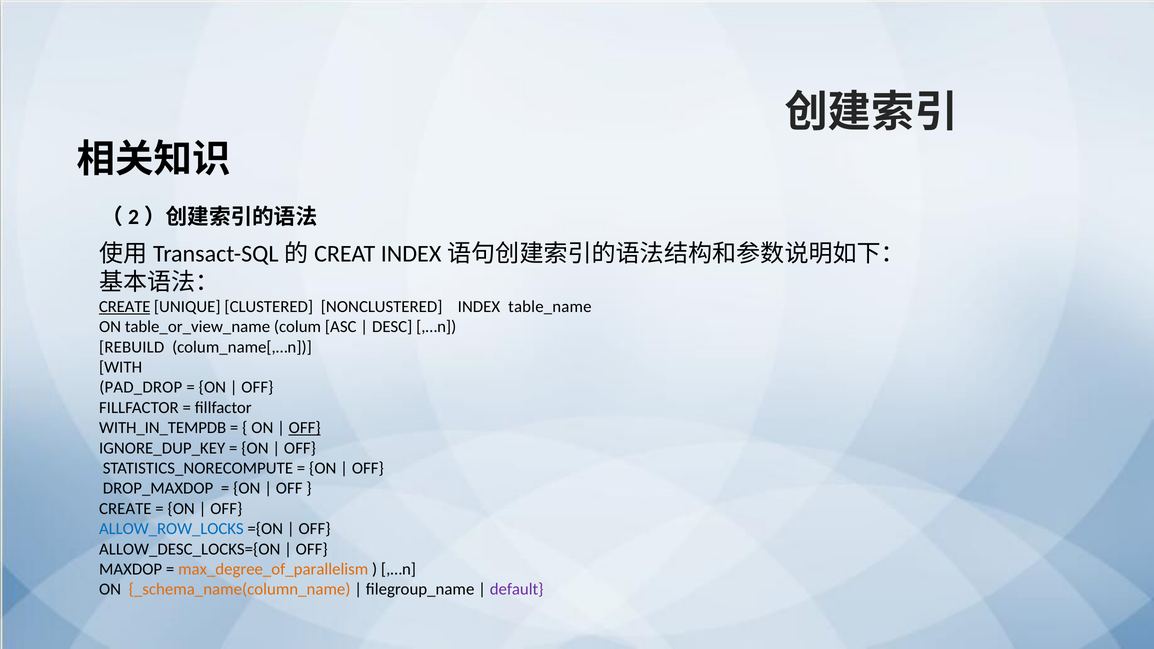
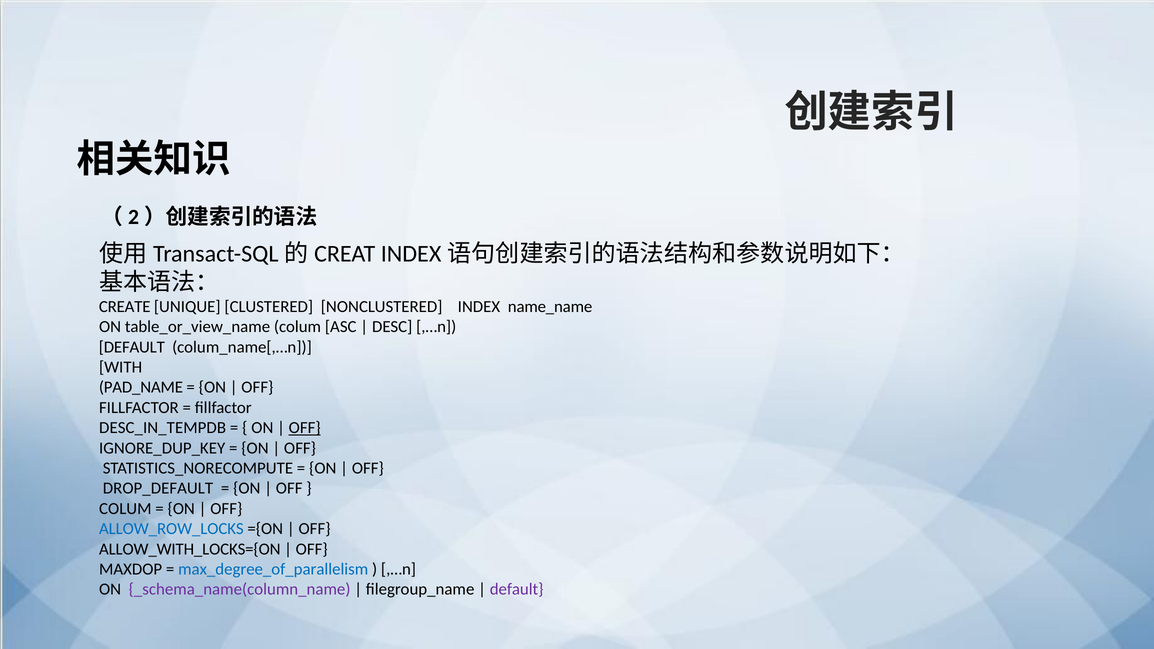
CREATE underline: present -> none (125, 307)
table_name: table_name -> name_name (550, 307)
REBUILD: REBUILD -> DEFAULT (132, 347)
PAD_DROP: PAD_DROP -> PAD_NAME (141, 387)
WITH_IN_TEMPDB: WITH_IN_TEMPDB -> DESC_IN_TEMPDB (163, 428)
DROP_MAXDOP: DROP_MAXDOP -> DROP_DEFAULT (158, 488)
CREATE: CREATE -> COLUM (125, 509)
ALLOW_DESC_LOCKS={ON: ALLOW_DESC_LOCKS={ON -> ALLOW_WITH_LOCKS={ON (190, 549)
max_degree_of_parallelism colour: orange -> blue (273, 569)
_schema_name(column_name colour: orange -> purple (240, 589)
